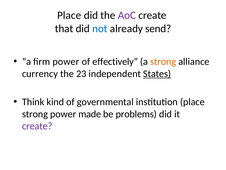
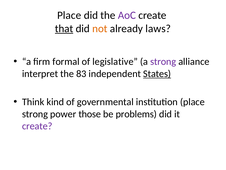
that underline: none -> present (64, 28)
not colour: blue -> orange (100, 28)
send: send -> laws (158, 28)
firm power: power -> formal (66, 61)
effectively: effectively -> legislative (115, 61)
strong colour: orange -> purple (163, 61)
currency: currency -> interpret (40, 74)
23: 23 -> 83 (81, 74)
made: made -> those (90, 114)
